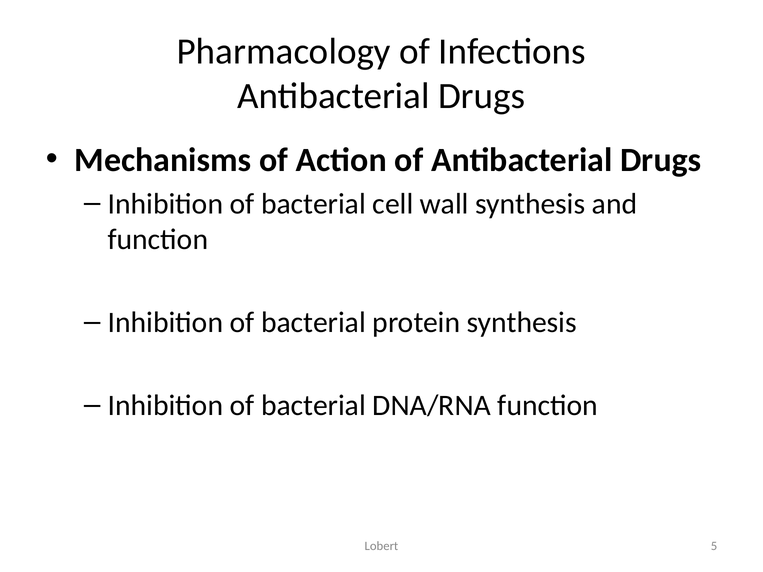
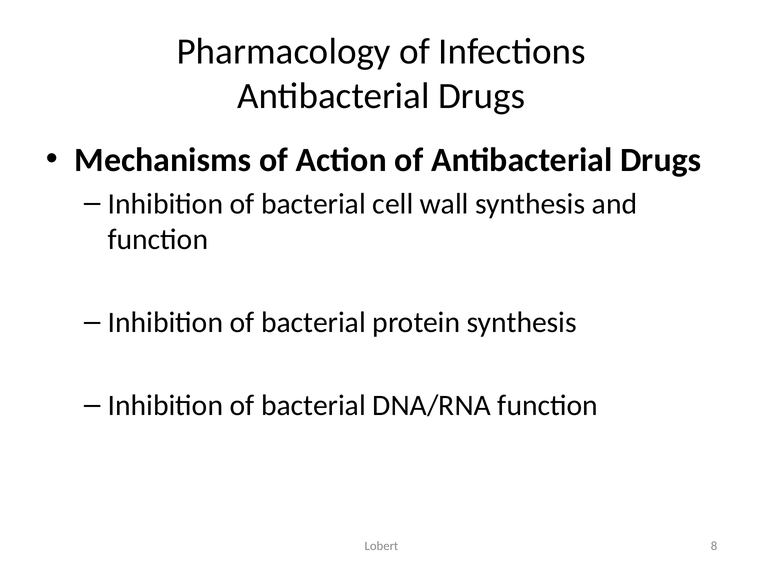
5: 5 -> 8 (714, 546)
